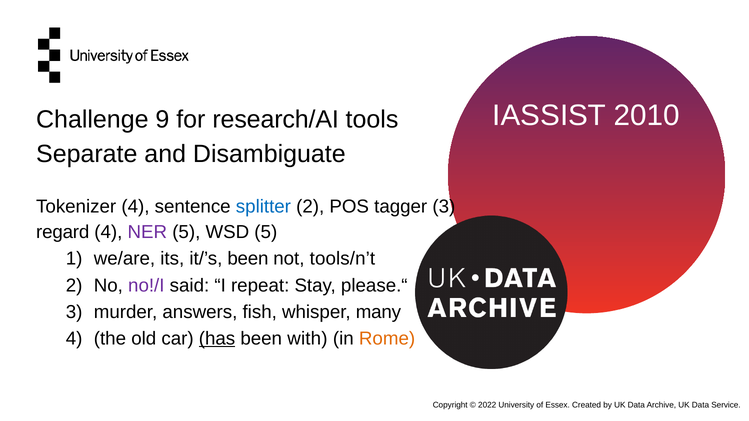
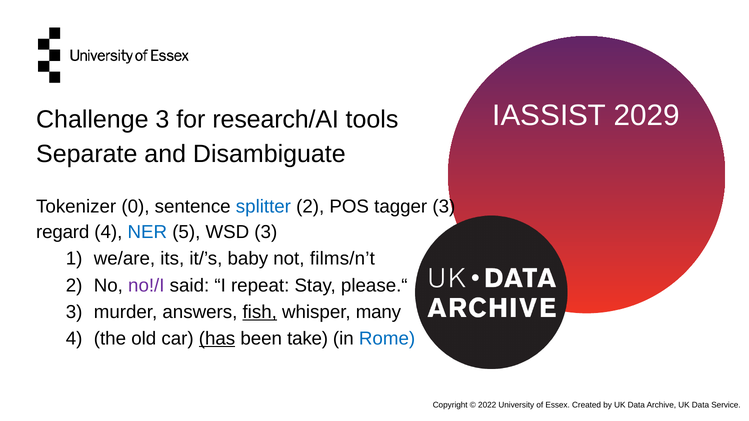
2010: 2010 -> 2029 (647, 115)
Challenge 9: 9 -> 3 (162, 120)
Tokenizer 4: 4 -> 0 (135, 207)
NER colour: purple -> blue (147, 232)
WSD 5: 5 -> 3 (266, 232)
it/’s been: been -> baby (248, 259)
tools/n’t: tools/n’t -> films/n’t (342, 259)
fish underline: none -> present (260, 312)
with: with -> take (308, 339)
Rome colour: orange -> blue (387, 339)
